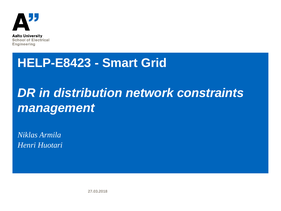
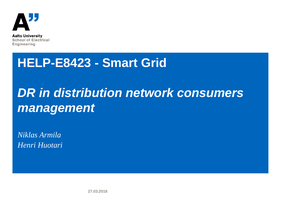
constraints: constraints -> consumers (210, 93)
